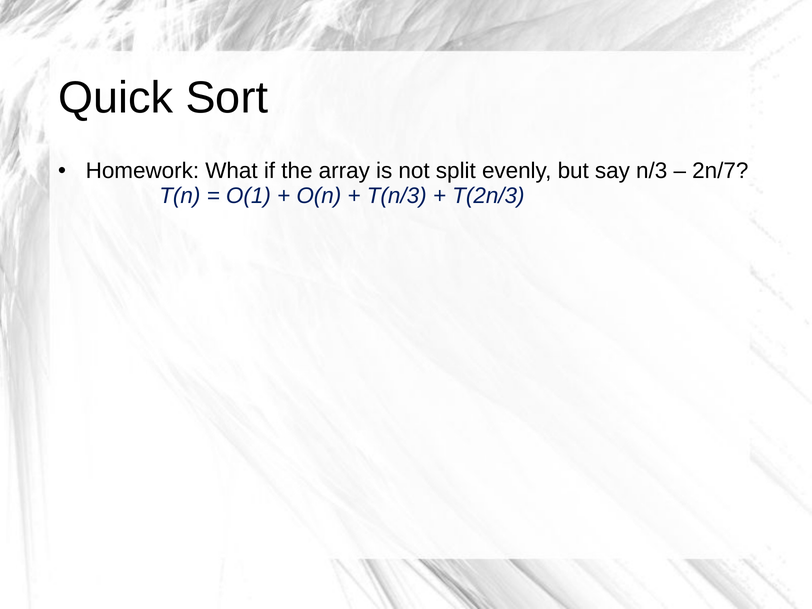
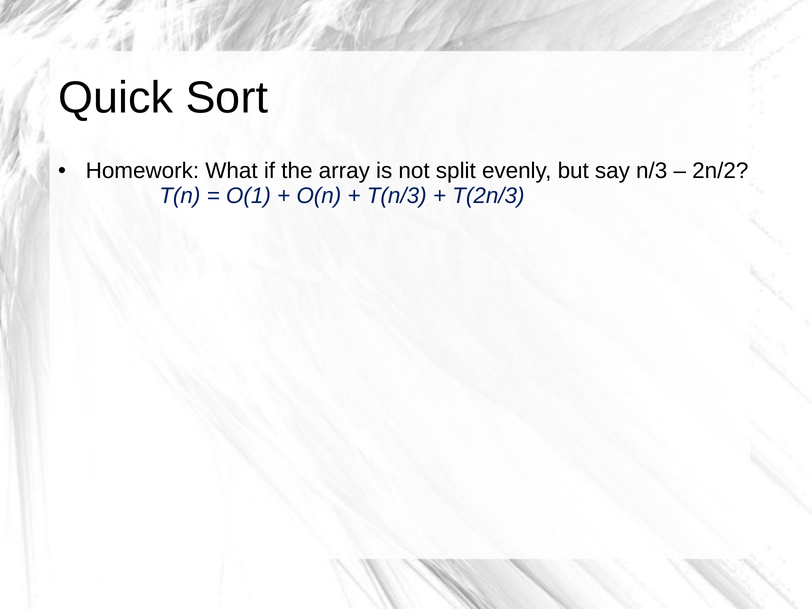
2n/7: 2n/7 -> 2n/2 (720, 171)
